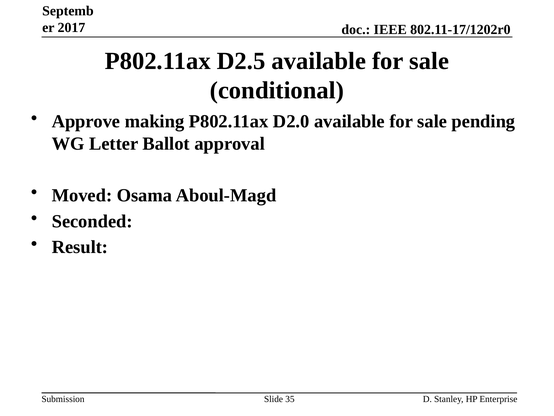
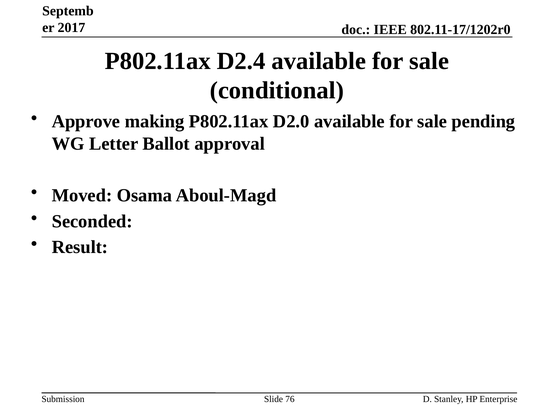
D2.5: D2.5 -> D2.4 (241, 61)
35: 35 -> 76 (290, 398)
